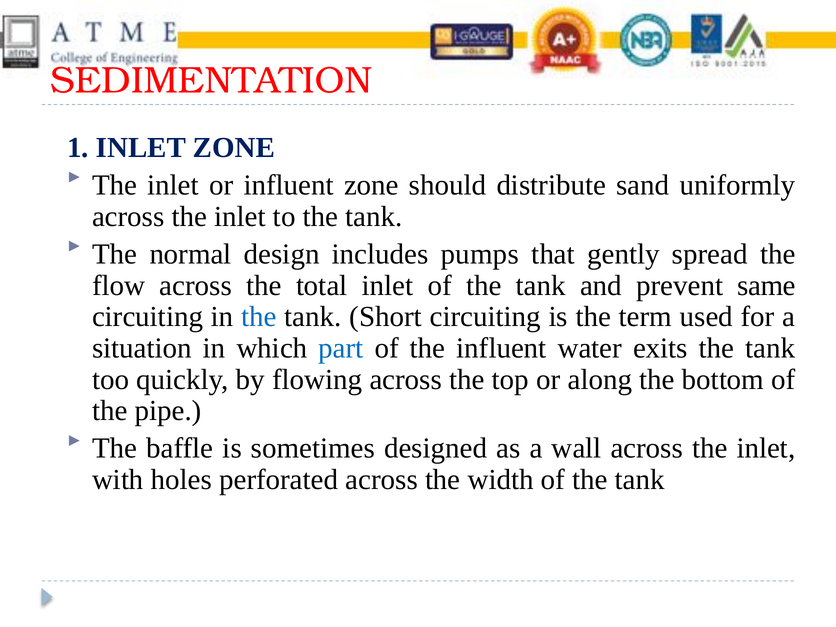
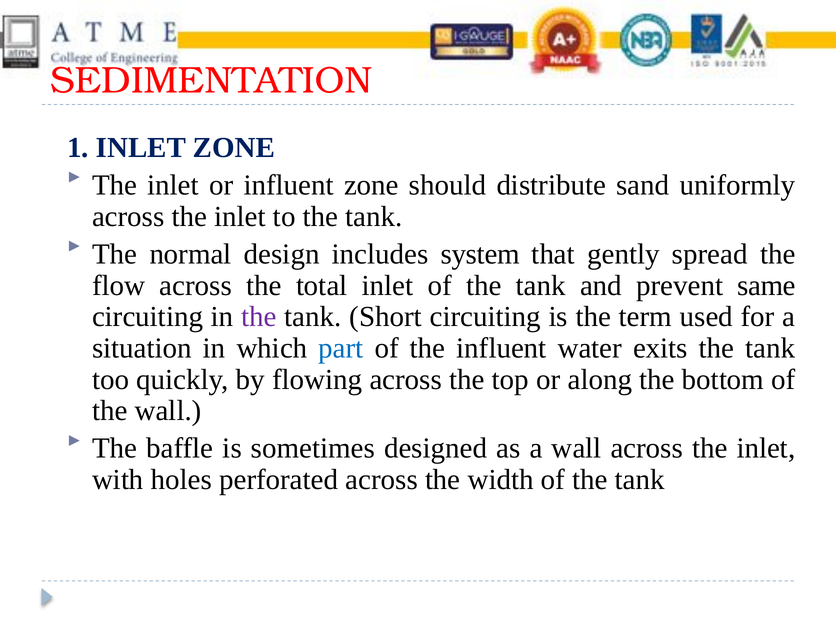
pumps: pumps -> system (480, 254)
the colour: blue -> purple (259, 317)
the pipe: pipe -> wall (168, 411)
